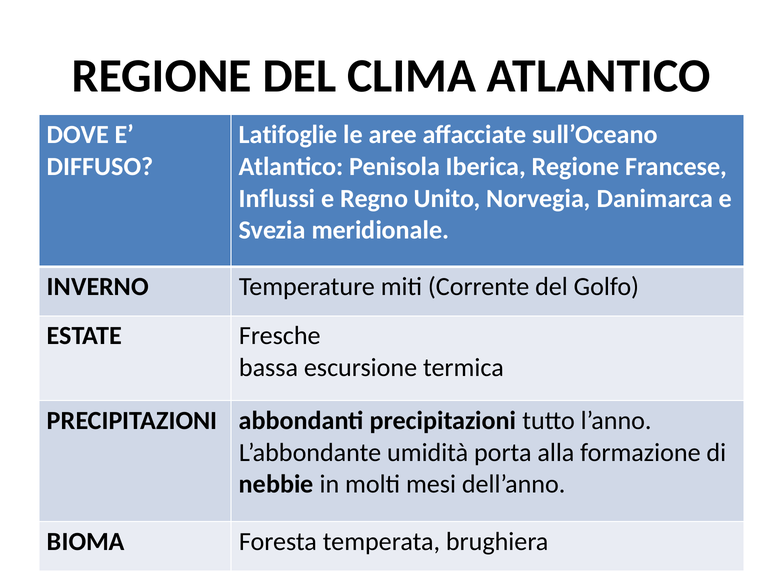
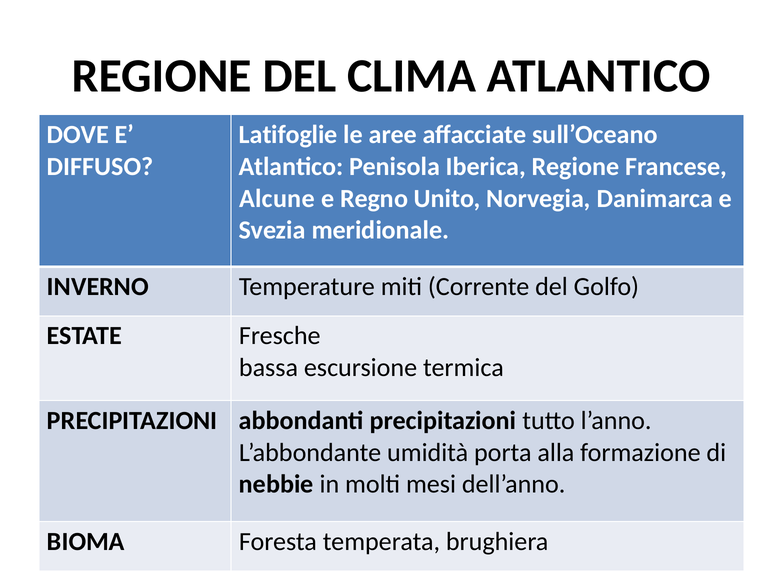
Influssi: Influssi -> Alcune (277, 199)
